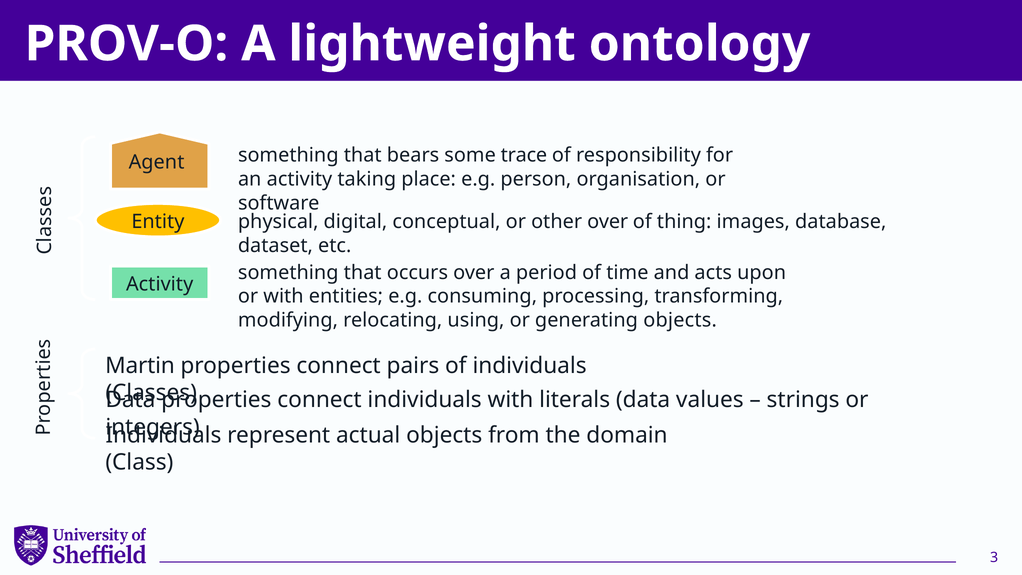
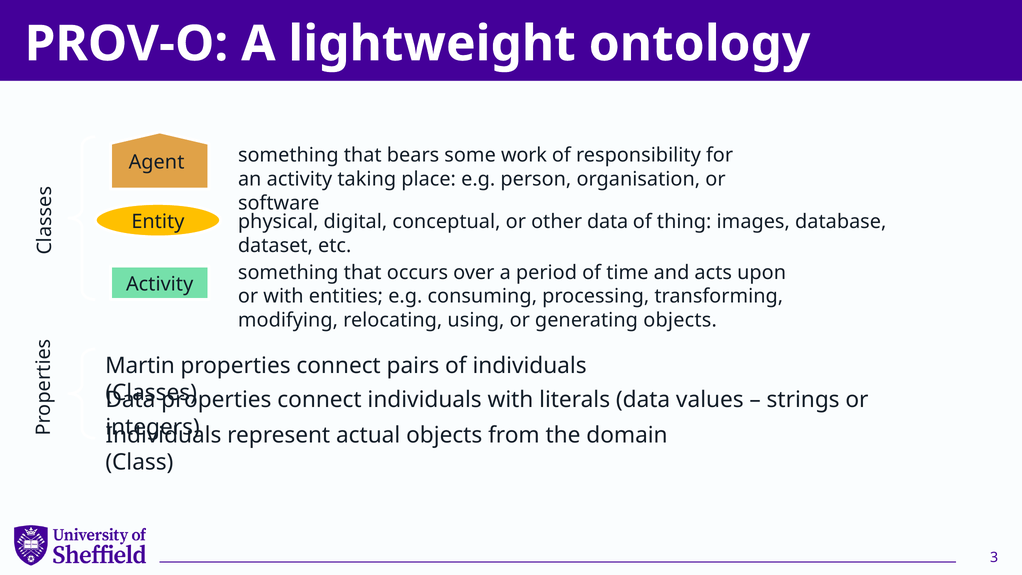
trace: trace -> work (524, 155)
other over: over -> data (608, 222)
